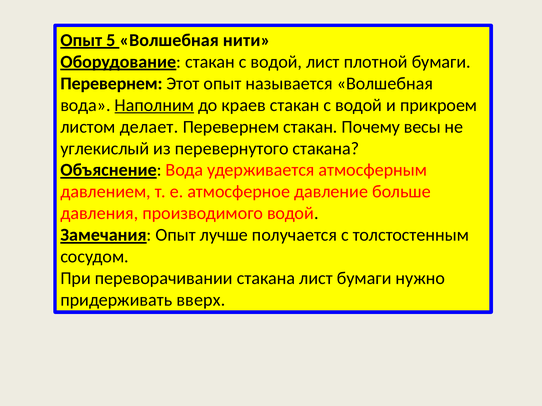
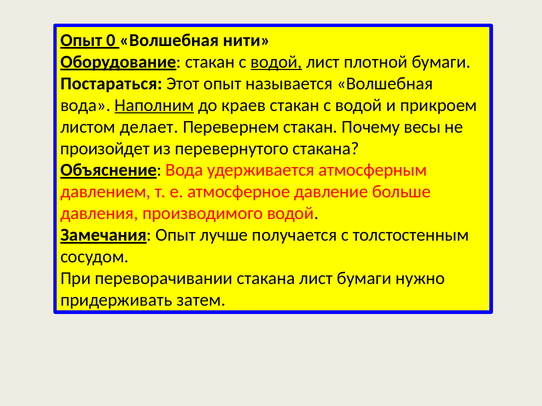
5: 5 -> 0 (111, 40)
водой underline: none -> present (276, 62)
Перевернем: Перевернем -> Постараться (111, 84)
углекислый: углекислый -> произойдет (105, 149)
вверх: вверх -> затем (201, 300)
